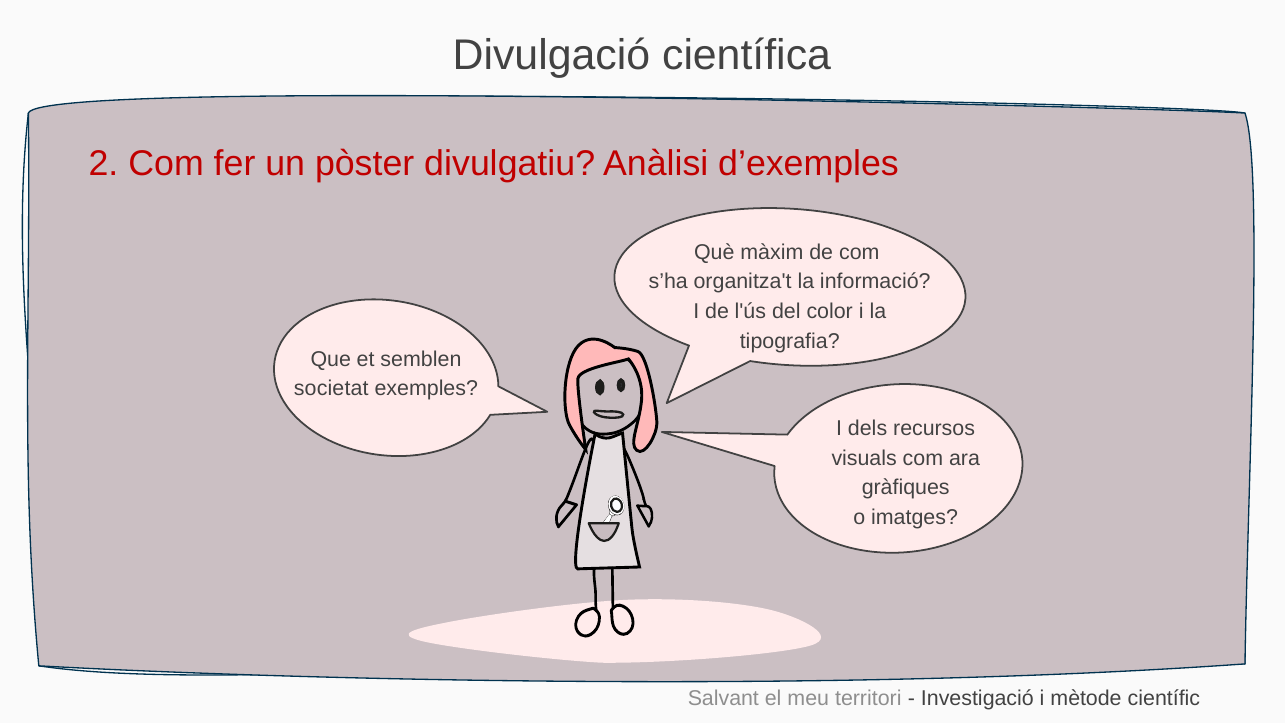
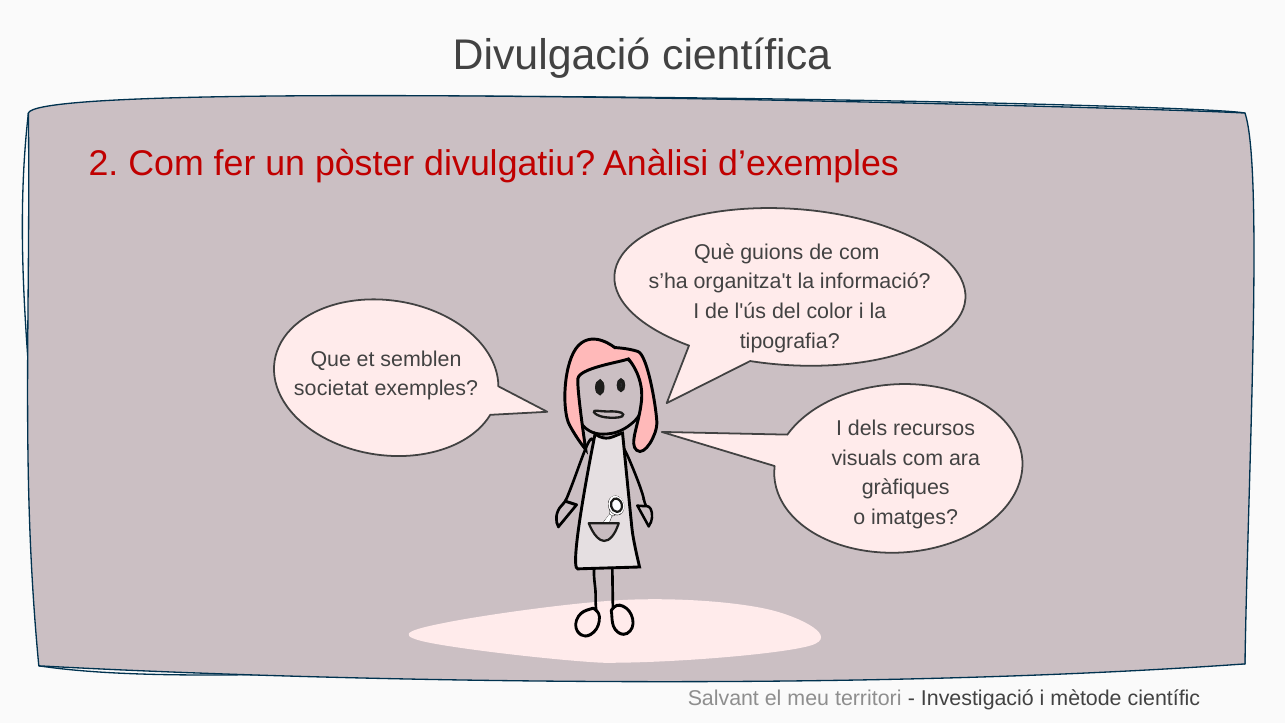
màxim: màxim -> guions (772, 252)
